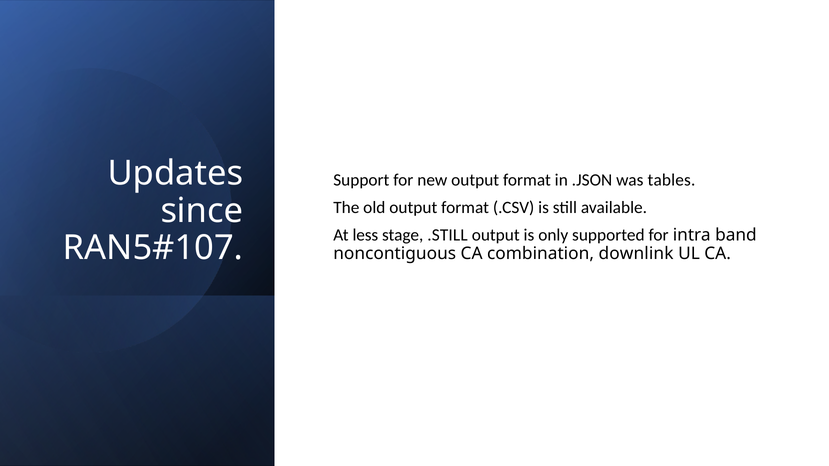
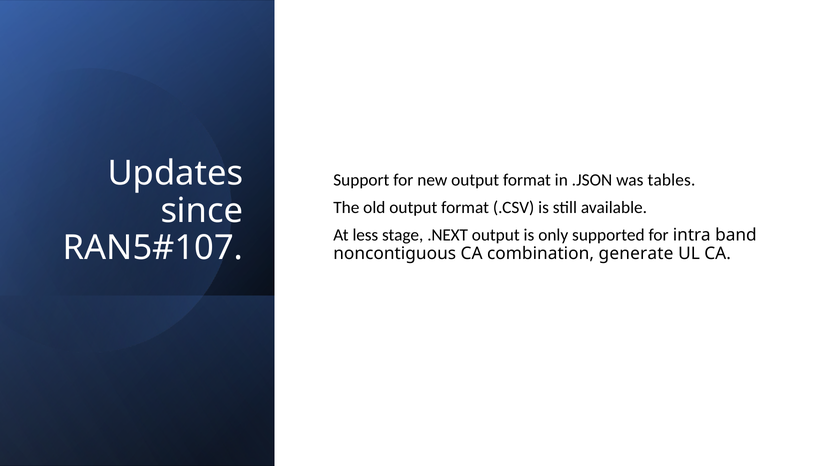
.STILL: .STILL -> .NEXT (448, 235)
downlink: downlink -> generate (636, 254)
